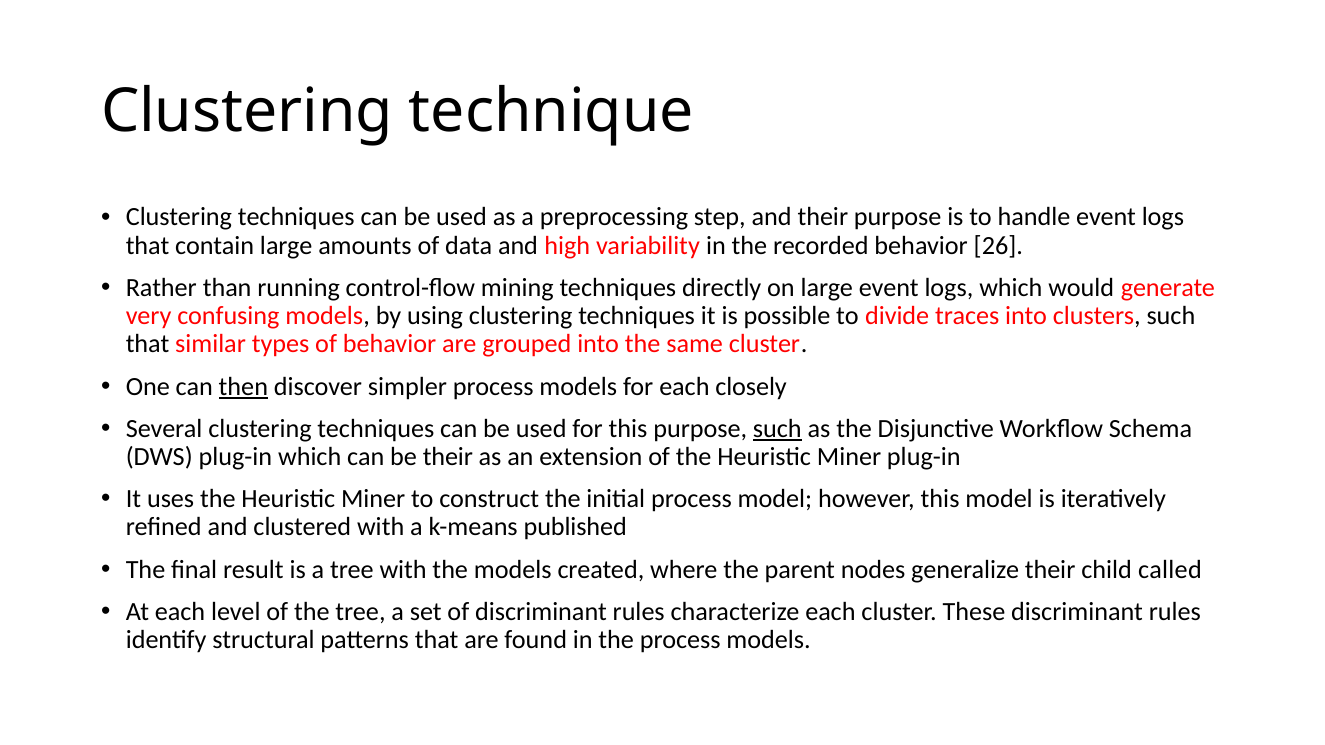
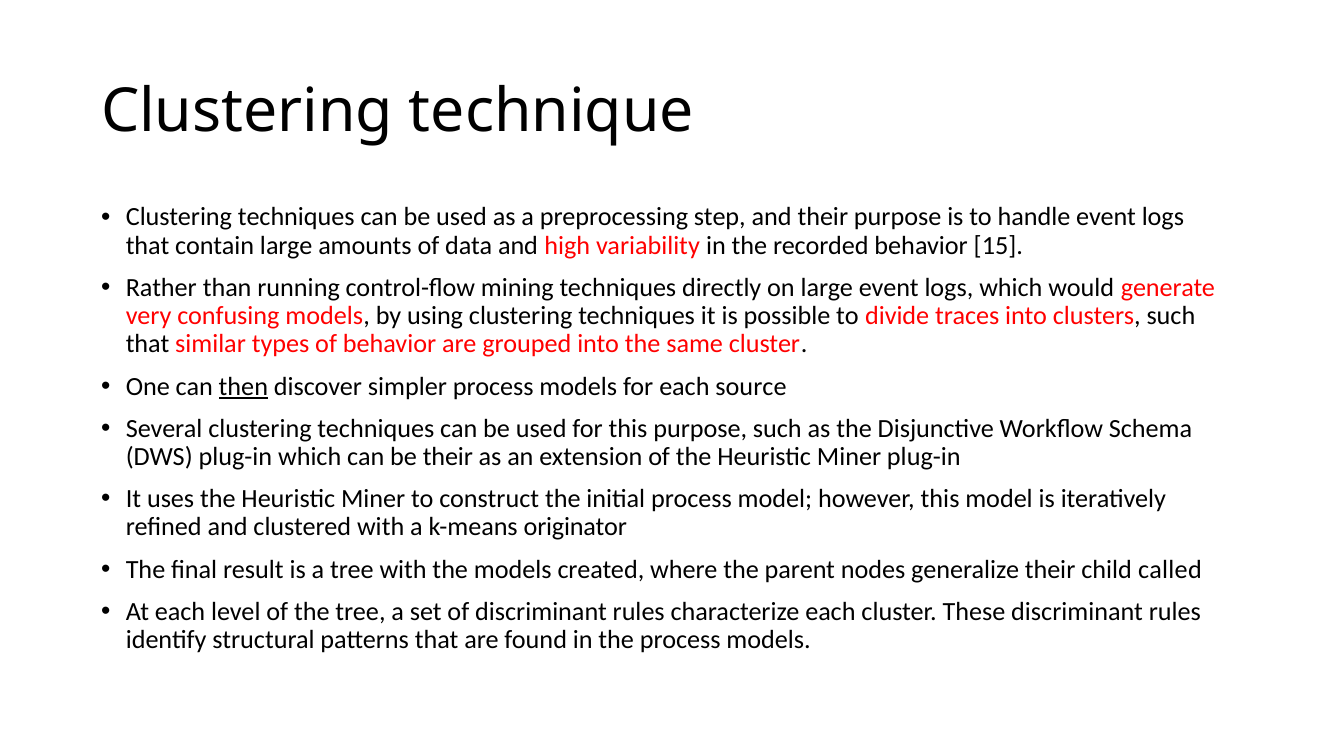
26: 26 -> 15 (998, 246)
closely: closely -> source (751, 387)
such underline: present -> none (777, 429)
published: published -> originator (575, 528)
